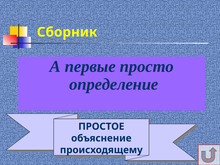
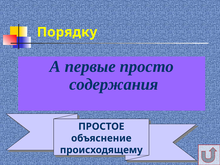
Сборник: Сборник -> Порядку (67, 32)
определение: определение -> содержания (114, 84)
